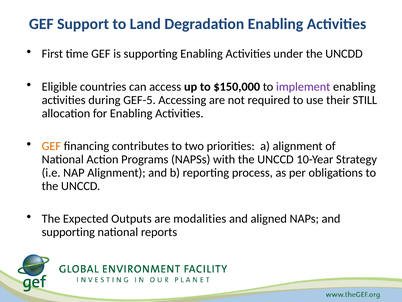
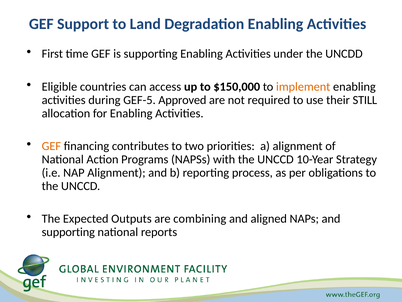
implement colour: purple -> orange (303, 87)
Accessing: Accessing -> Approved (182, 100)
modalities: modalities -> combining (200, 219)
